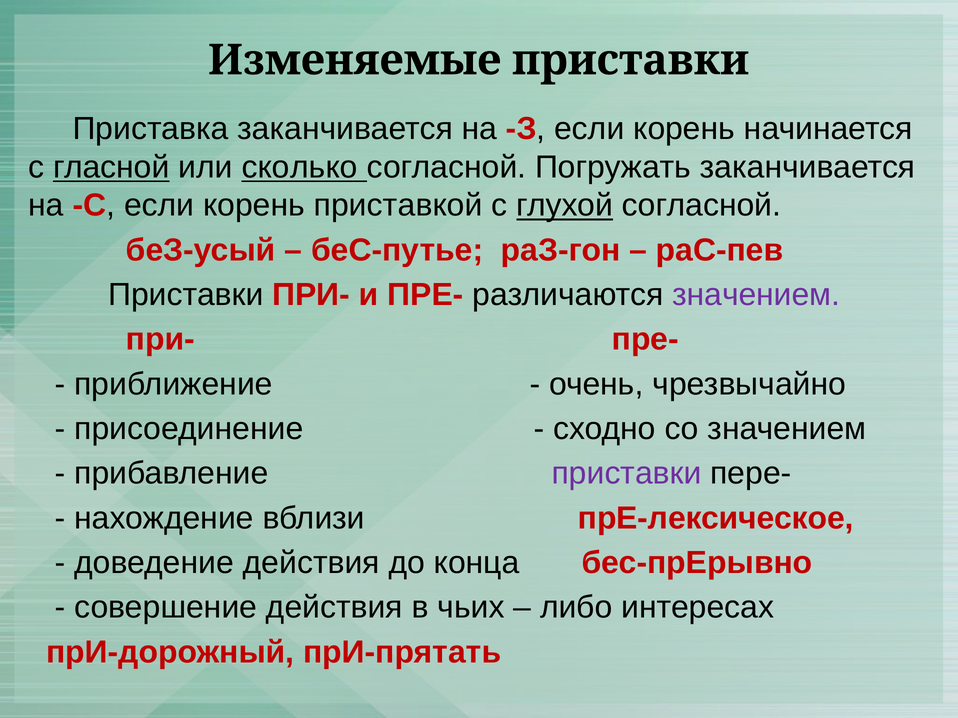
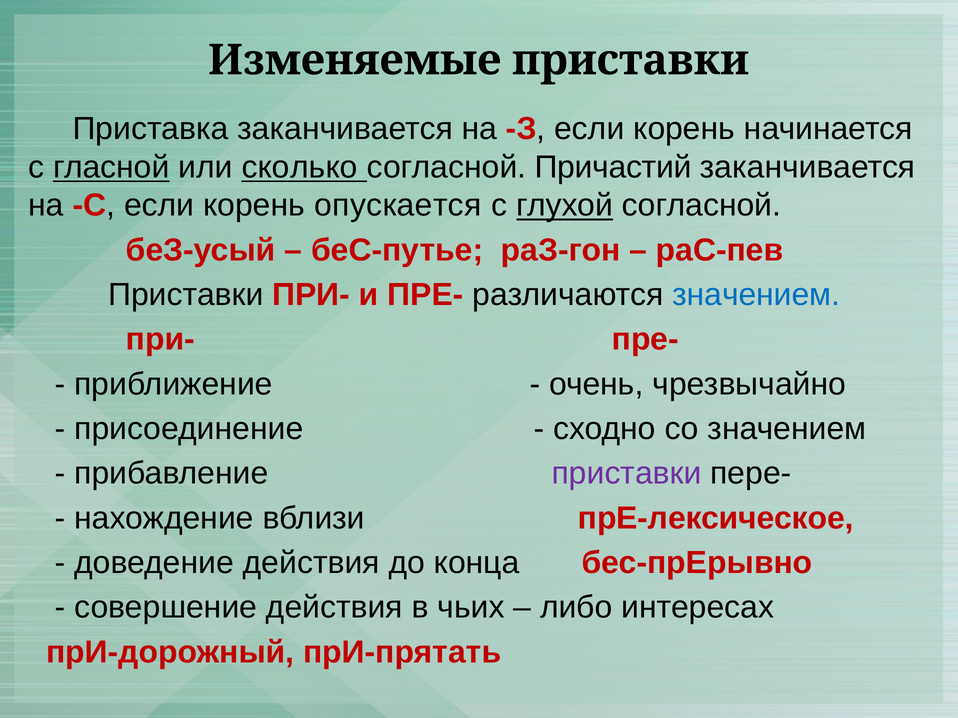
Погружать: Погружать -> Причастий (613, 167)
приставкой: приставкой -> опускается (398, 206)
значением colour: purple -> blue (756, 295)
